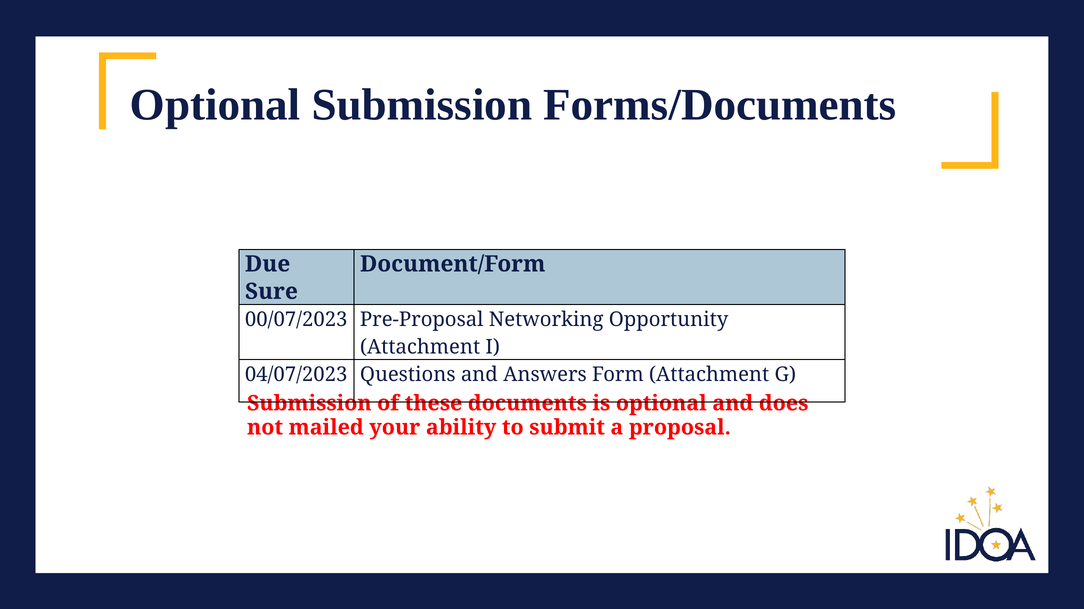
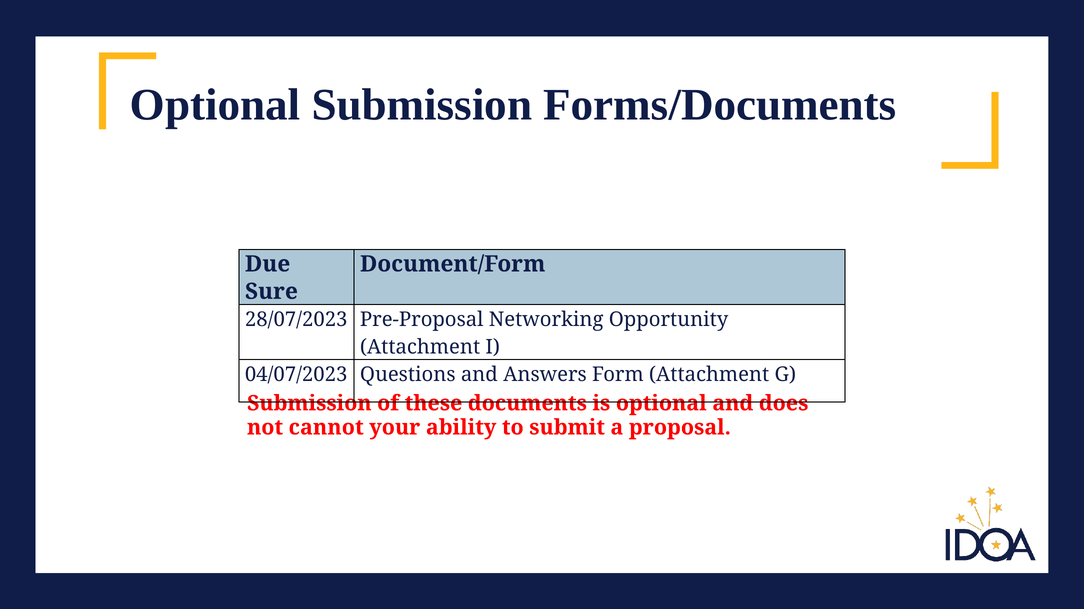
00/07/2023: 00/07/2023 -> 28/07/2023 (296, 320)
mailed: mailed -> cannot (326, 428)
